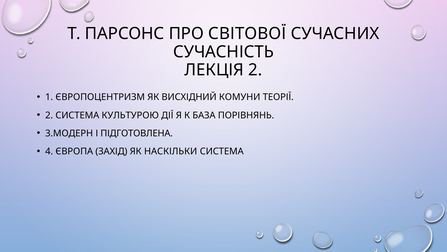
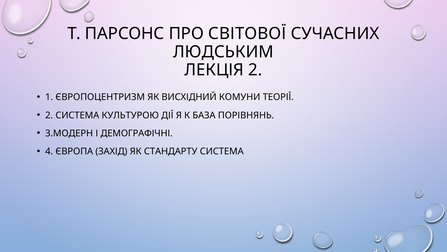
СУЧАСНІСТЬ: СУЧАСНІСТЬ -> ЛЮДСЬКИМ (223, 52)
ПІДГОТОВЛЕНА: ПІДГОТОВЛЕНА -> ДЕМОГРАФІЧНІ (137, 133)
НАСКІЛЬКИ: НАСКІЛЬКИ -> СТАНДАРТУ (171, 151)
